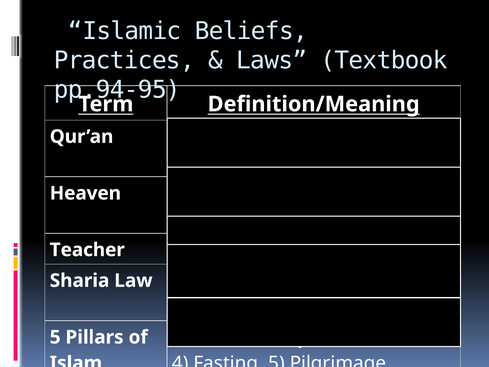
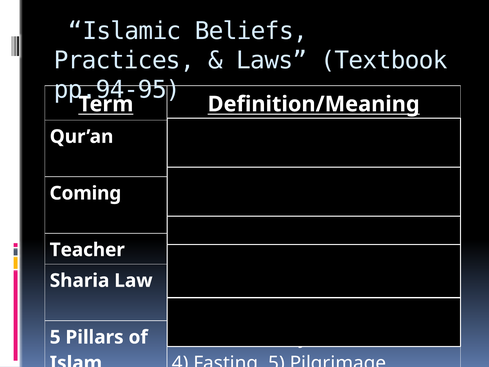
Heaven: Heaven -> Coming (85, 193)
